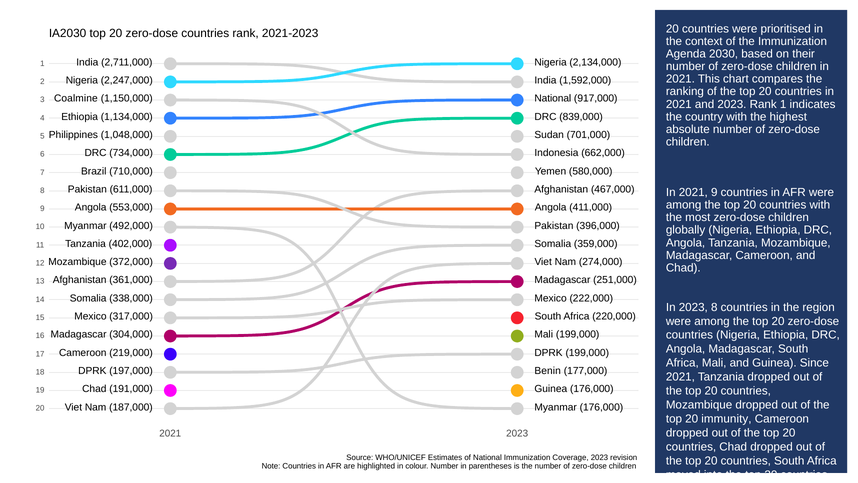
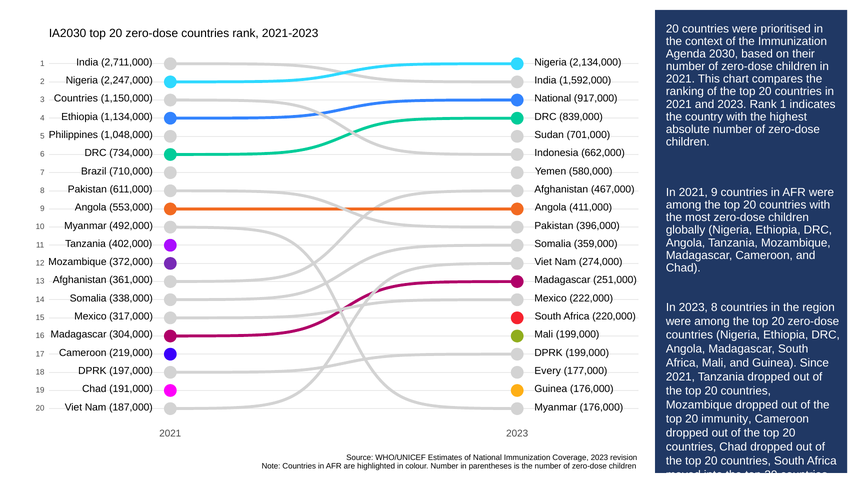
Coalmine: Coalmine -> Countries (76, 99)
Benin: Benin -> Every (548, 371)
